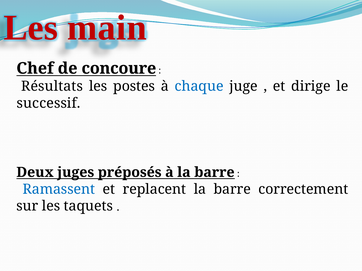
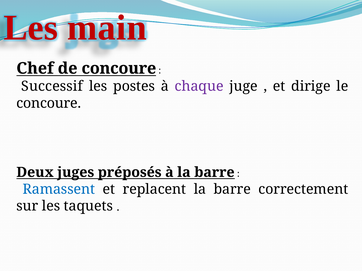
Résultats: Résultats -> Successif (52, 86)
chaque colour: blue -> purple (199, 86)
successif: successif -> concoure (49, 103)
